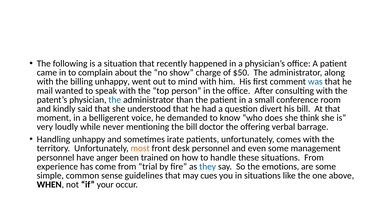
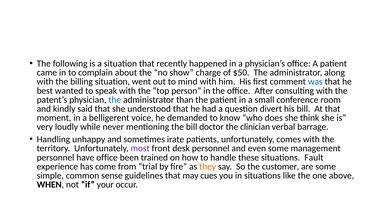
billing unhappy: unhappy -> situation (112, 82)
mail: mail -> best (45, 91)
offering: offering -> clinician (255, 127)
most colour: orange -> purple (140, 148)
have anger: anger -> office (107, 157)
situations From: From -> Fault (314, 157)
they colour: blue -> orange (208, 166)
emotions: emotions -> customer (281, 166)
